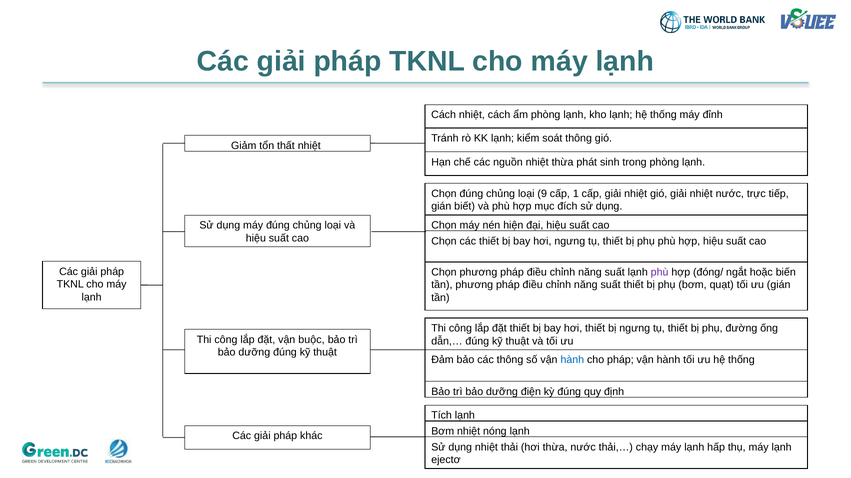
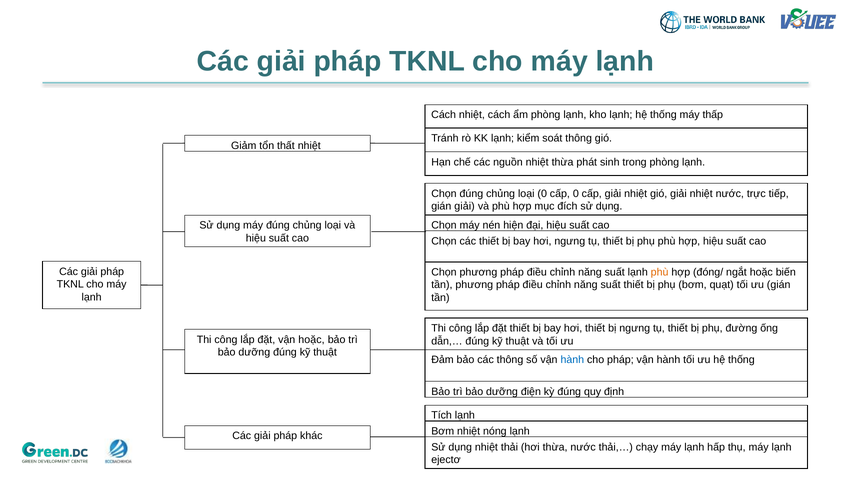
đỉnh: đỉnh -> thấp (713, 115)
loại 9: 9 -> 0 (542, 194)
cấp 1: 1 -> 0 (576, 194)
gián biết: biết -> giải (465, 207)
phù colour: purple -> orange (660, 273)
vận buộc: buộc -> hoặc (311, 340)
